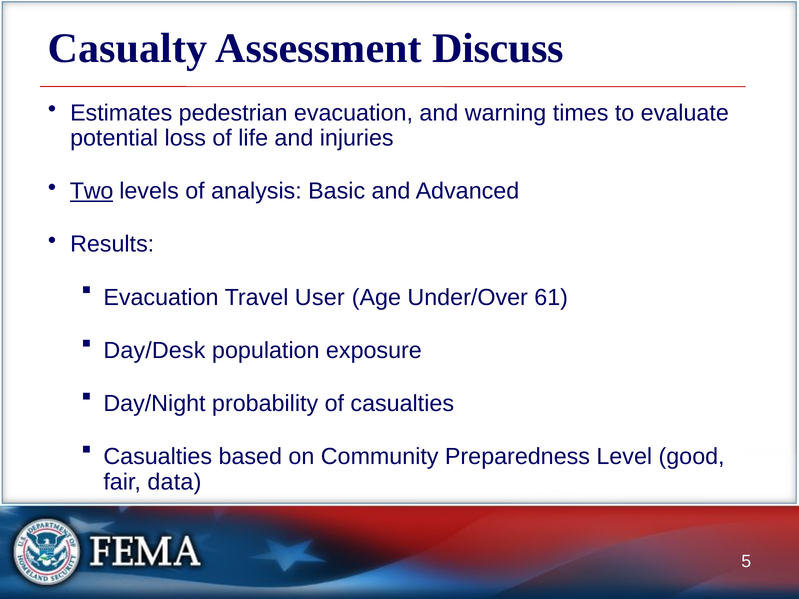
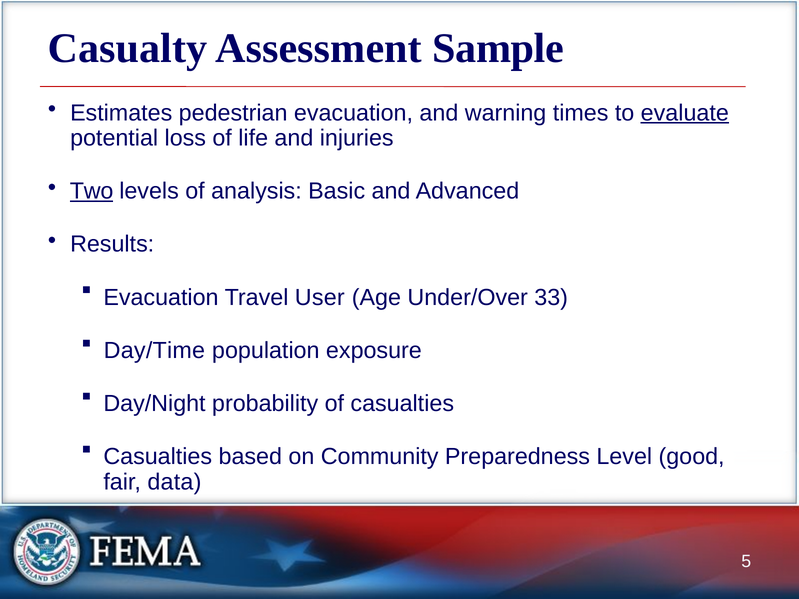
Discuss: Discuss -> Sample (498, 48)
evaluate underline: none -> present (685, 113)
61: 61 -> 33 (551, 298)
Day/Desk: Day/Desk -> Day/Time (154, 351)
